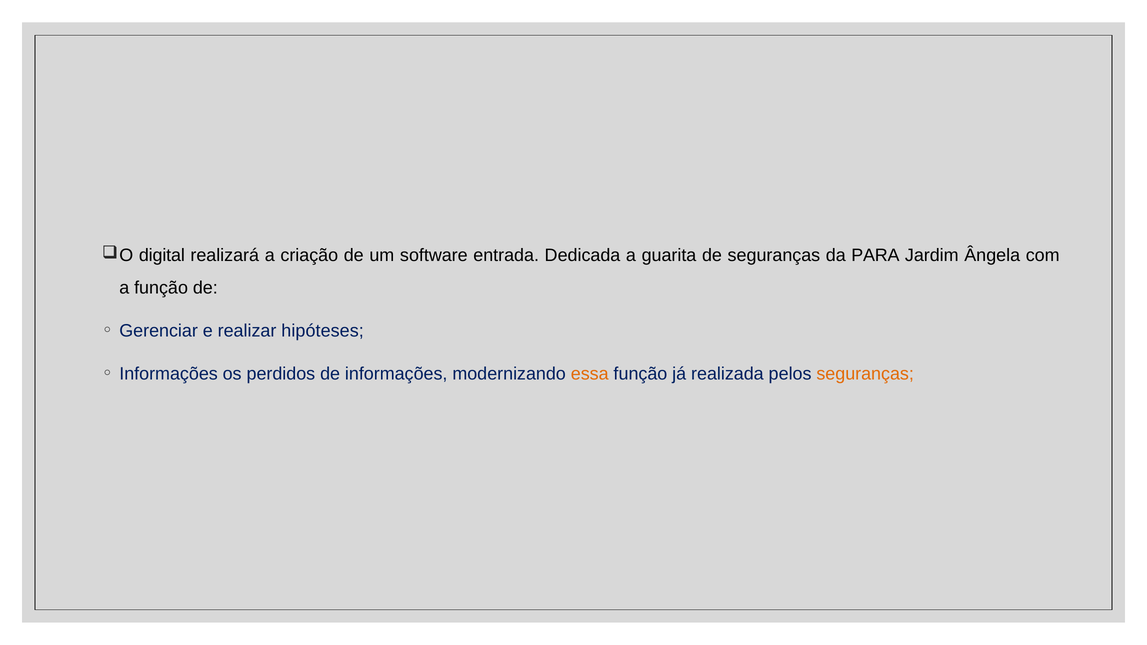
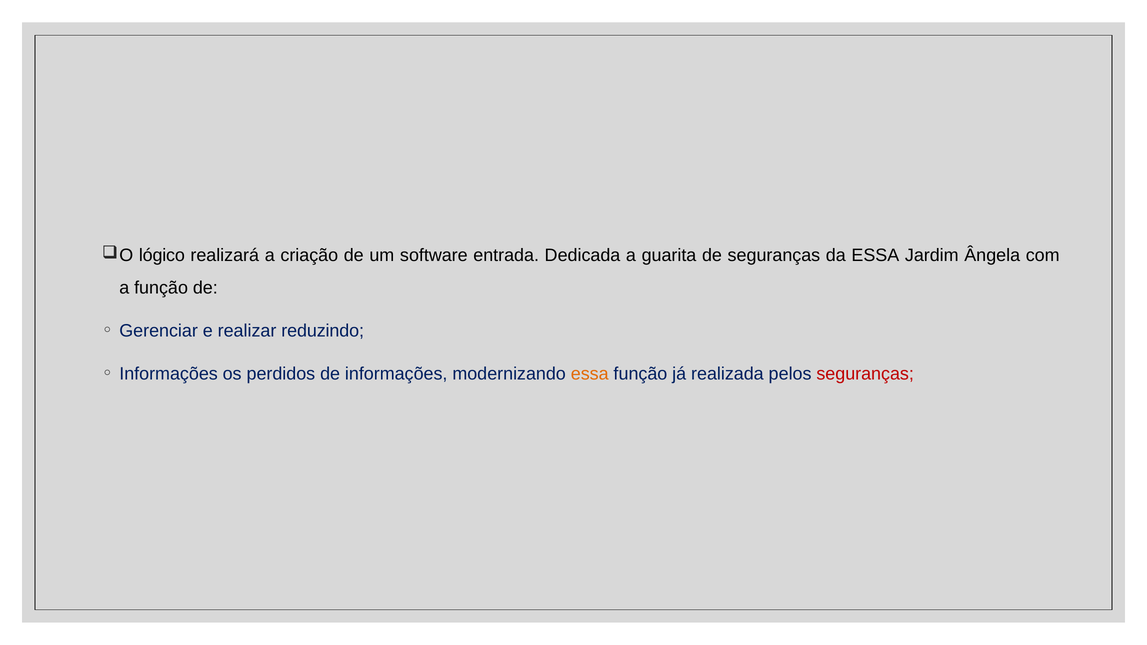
digital: digital -> lógico (162, 256)
da PARA: PARA -> ESSA (875, 256)
hipóteses: hipóteses -> reduzindo (323, 331)
seguranças colour: orange -> red (865, 374)
